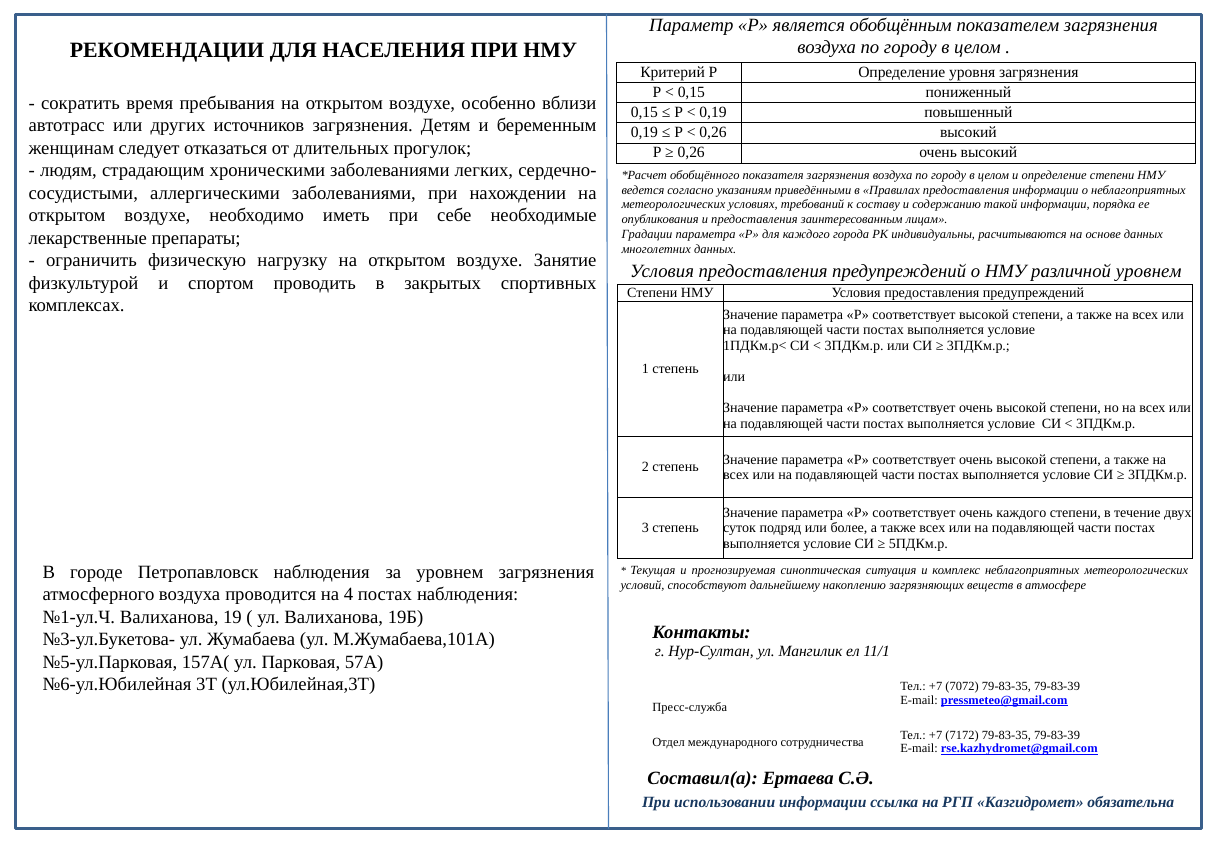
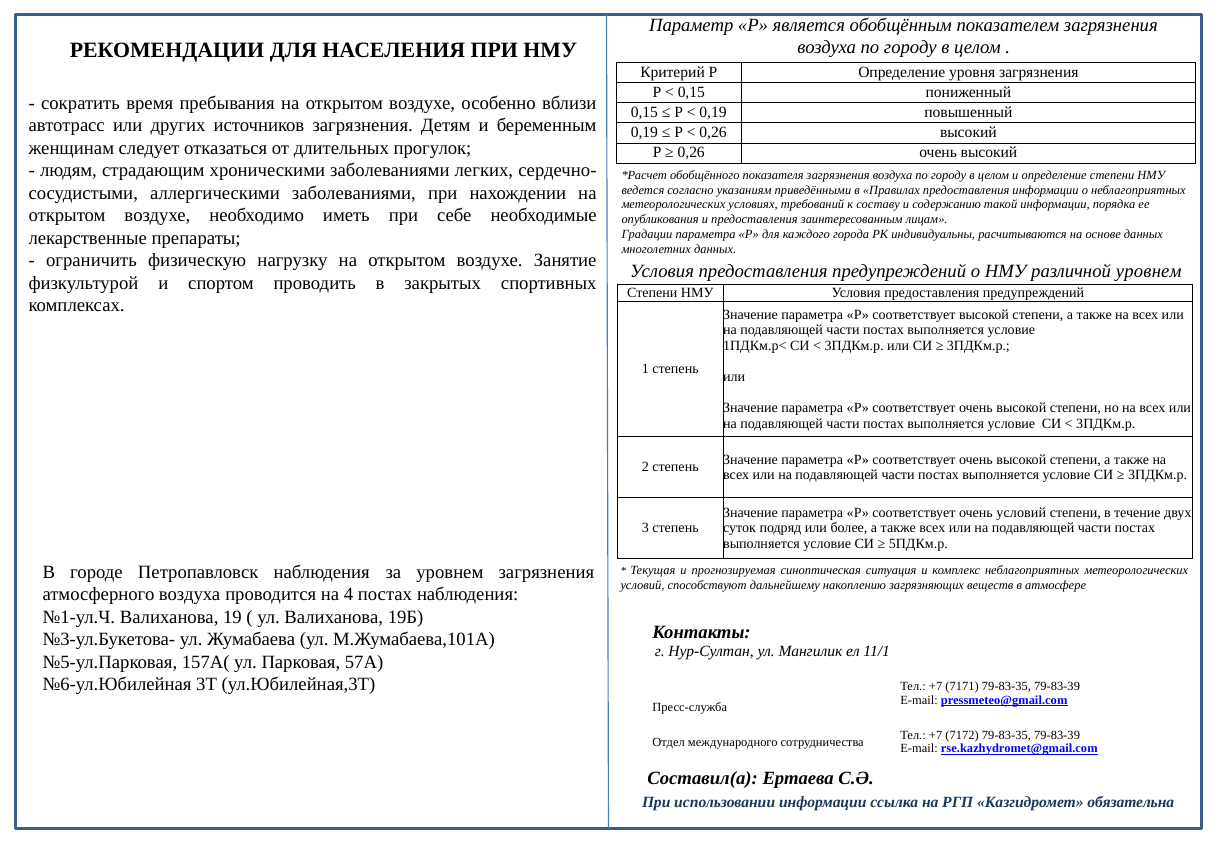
очень каждого: каждого -> условий (1021, 512)
7072: 7072 -> 7171 (962, 686)
